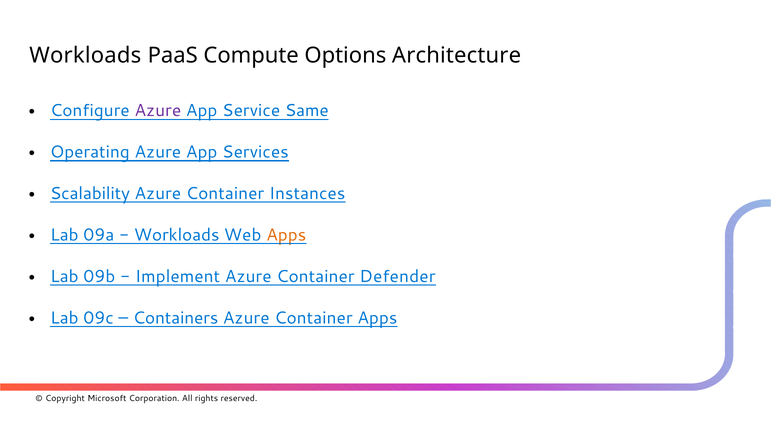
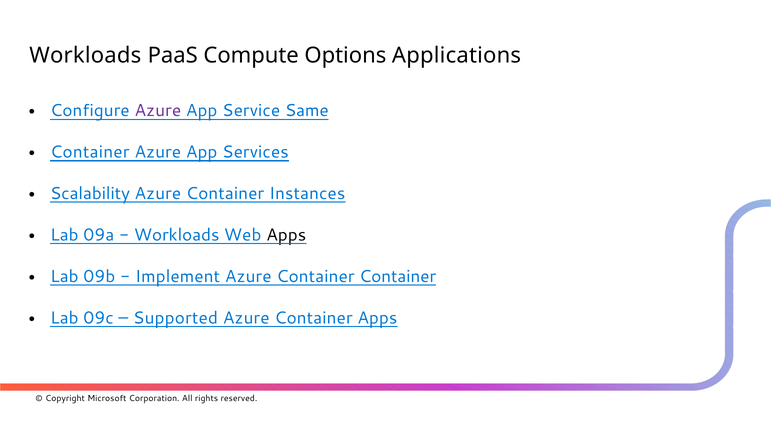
Architecture: Architecture -> Applications (457, 56)
Operating: Operating -> Container (90, 152)
Apps colour: orange -> black (286, 235)
Container Defender: Defender -> Container (398, 276)
Containers: Containers -> Supported (175, 318)
